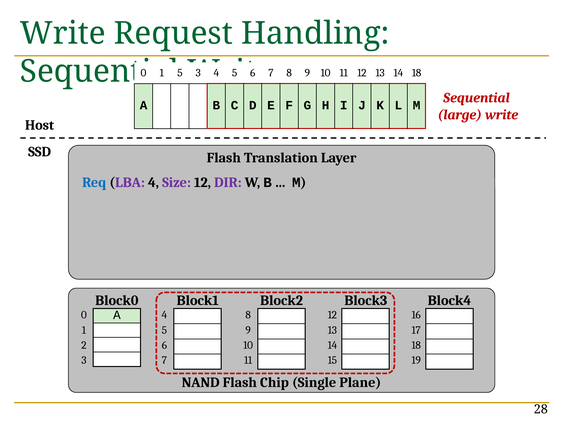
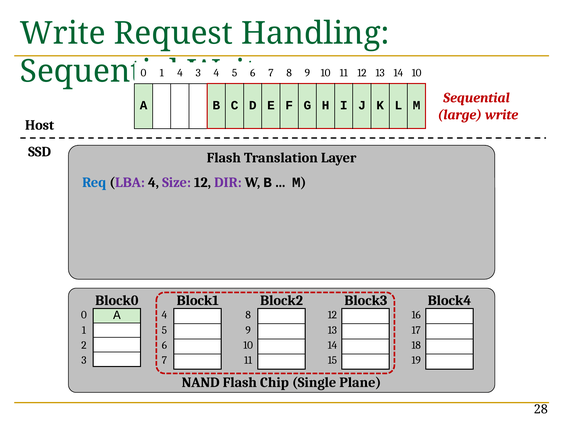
5: 5 -> 4 (180, 73)
14 18: 18 -> 10 (417, 73)
